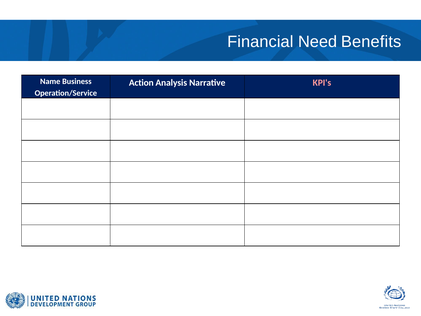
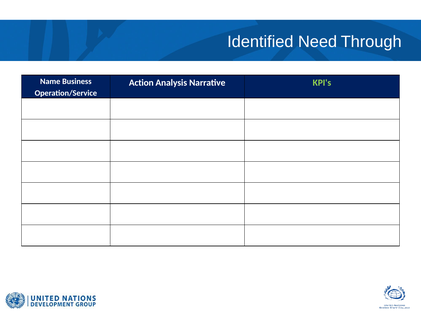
Financial: Financial -> Identified (260, 42)
Benefits: Benefits -> Through (371, 42)
KPI's colour: pink -> light green (322, 83)
